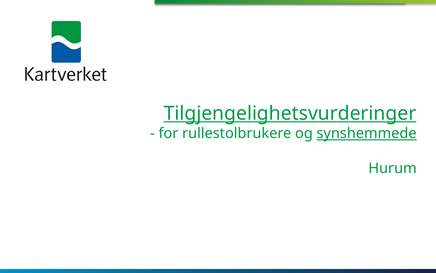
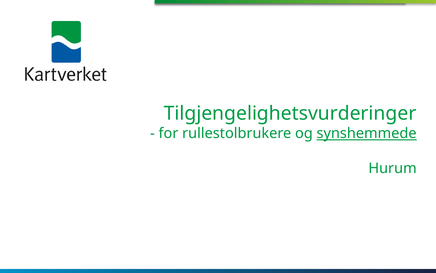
Tilgjengelighetsvurderinger underline: present -> none (290, 113)
